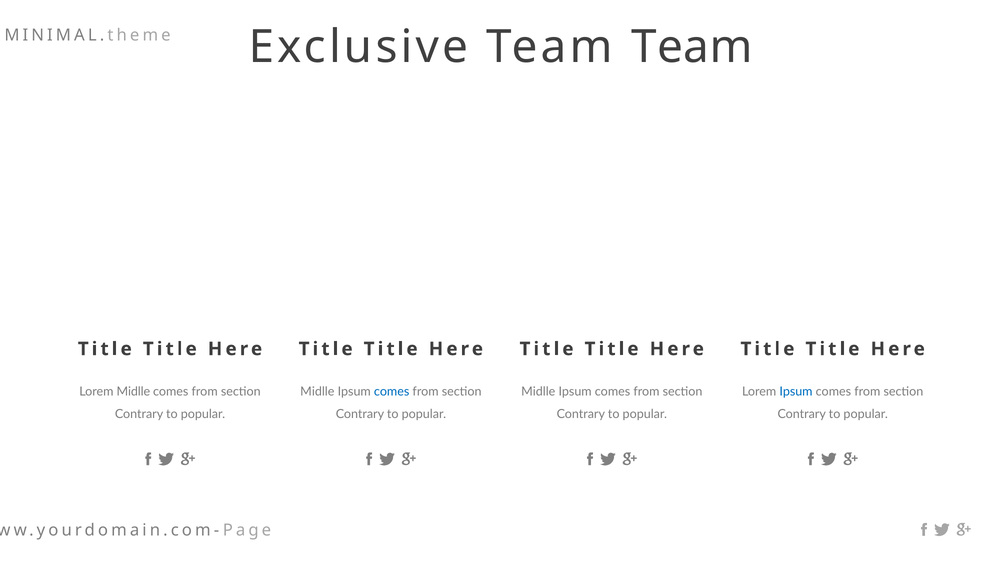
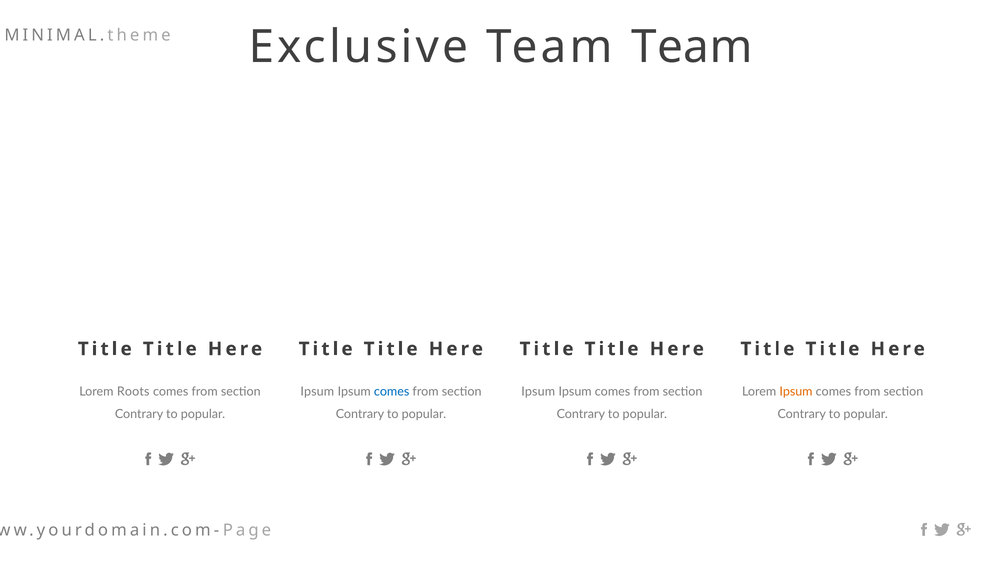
Lorem Midlle: Midlle -> Roots (133, 392)
Midlle: Midlle -> Ipsum (317, 392)
Midlle: Midlle -> Ipsum (538, 392)
Ipsum colour: blue -> orange (796, 392)
